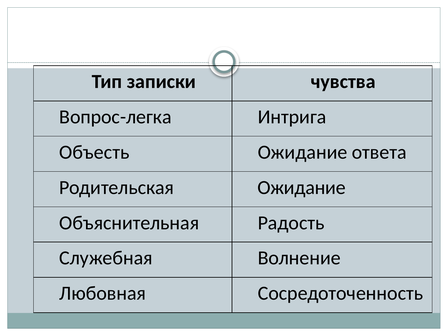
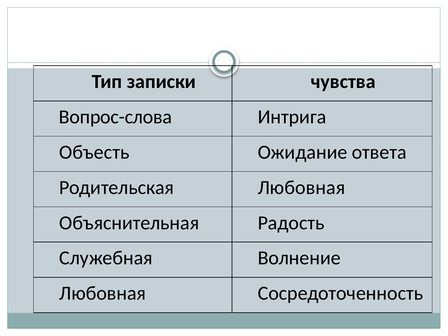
Вопрос-легка: Вопрос-легка -> Вопрос-слова (115, 117)
Родительская Ожидание: Ожидание -> Любовная (301, 188)
